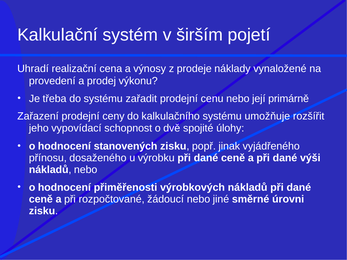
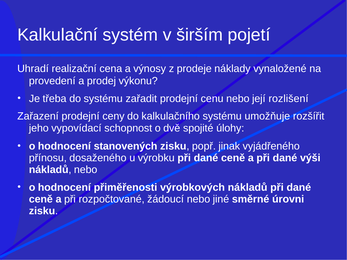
primárně: primárně -> rozlišení (288, 99)
